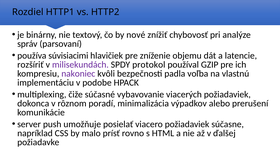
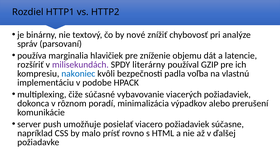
súvisiacimi: súvisiacimi -> marginalia (68, 56)
protokol: protokol -> literárny (149, 65)
nakoniec colour: purple -> blue (78, 74)
